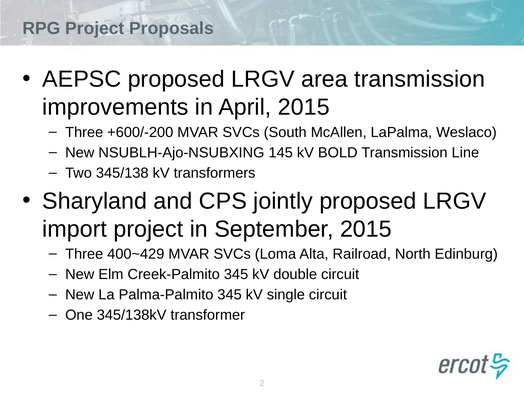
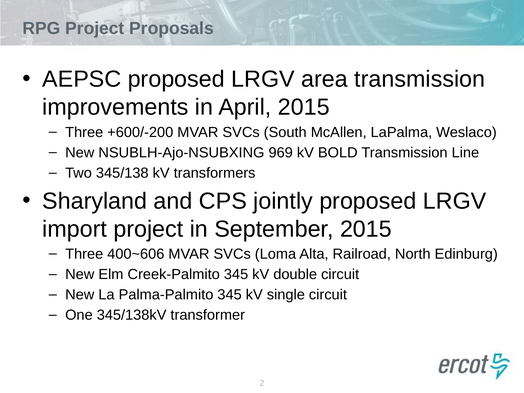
145: 145 -> 969 (281, 153)
400~429: 400~429 -> 400~606 (136, 254)
